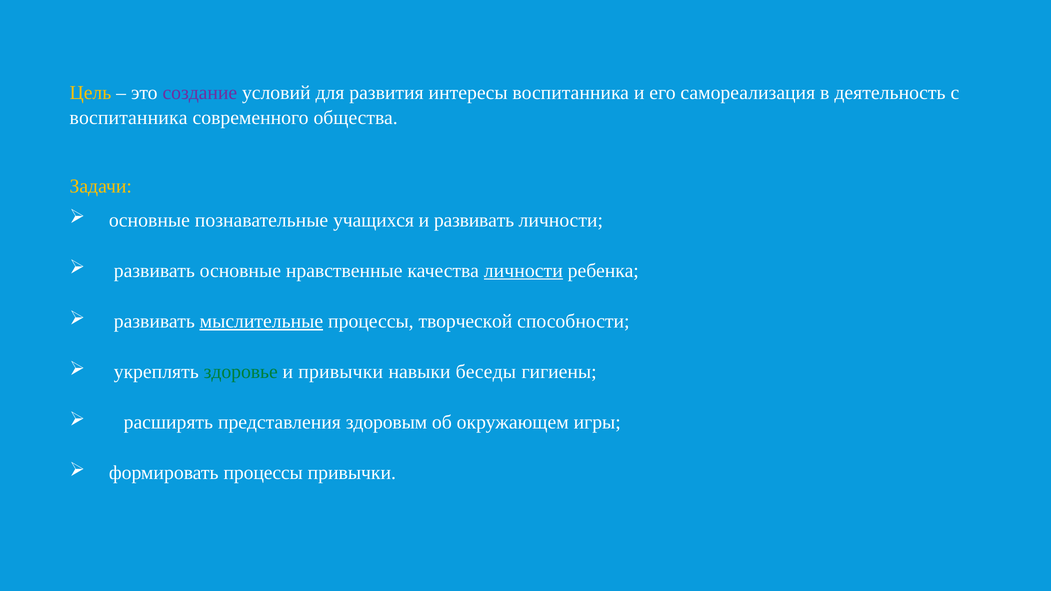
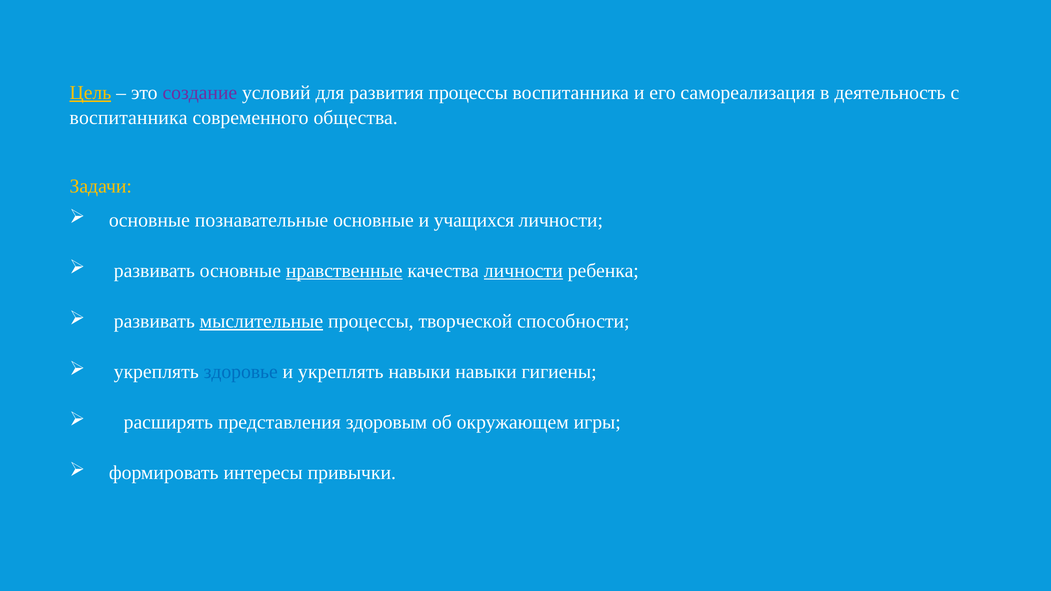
Цель underline: none -> present (90, 93)
развития интересы: интересы -> процессы (468, 93)
познавательные учащихся: учащихся -> основные (373, 220)
и развивать: развивать -> учащихся (474, 220)
нравственные underline: none -> present (344, 271)
здоровье colour: green -> blue (241, 372)
и привычки: привычки -> укреплять (341, 372)
навыки беседы: беседы -> навыки (486, 372)
формировать процессы: процессы -> интересы (263, 473)
